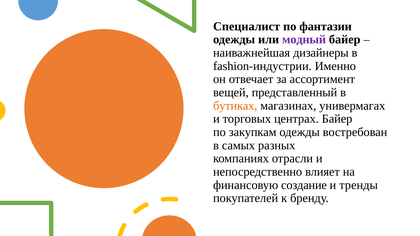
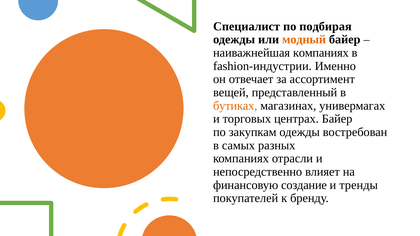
фантазии: фантазии -> подбирая (326, 26)
модный colour: purple -> orange (304, 40)
наиважнейшая дизайнеры: дизайнеры -> компаниях (321, 53)
